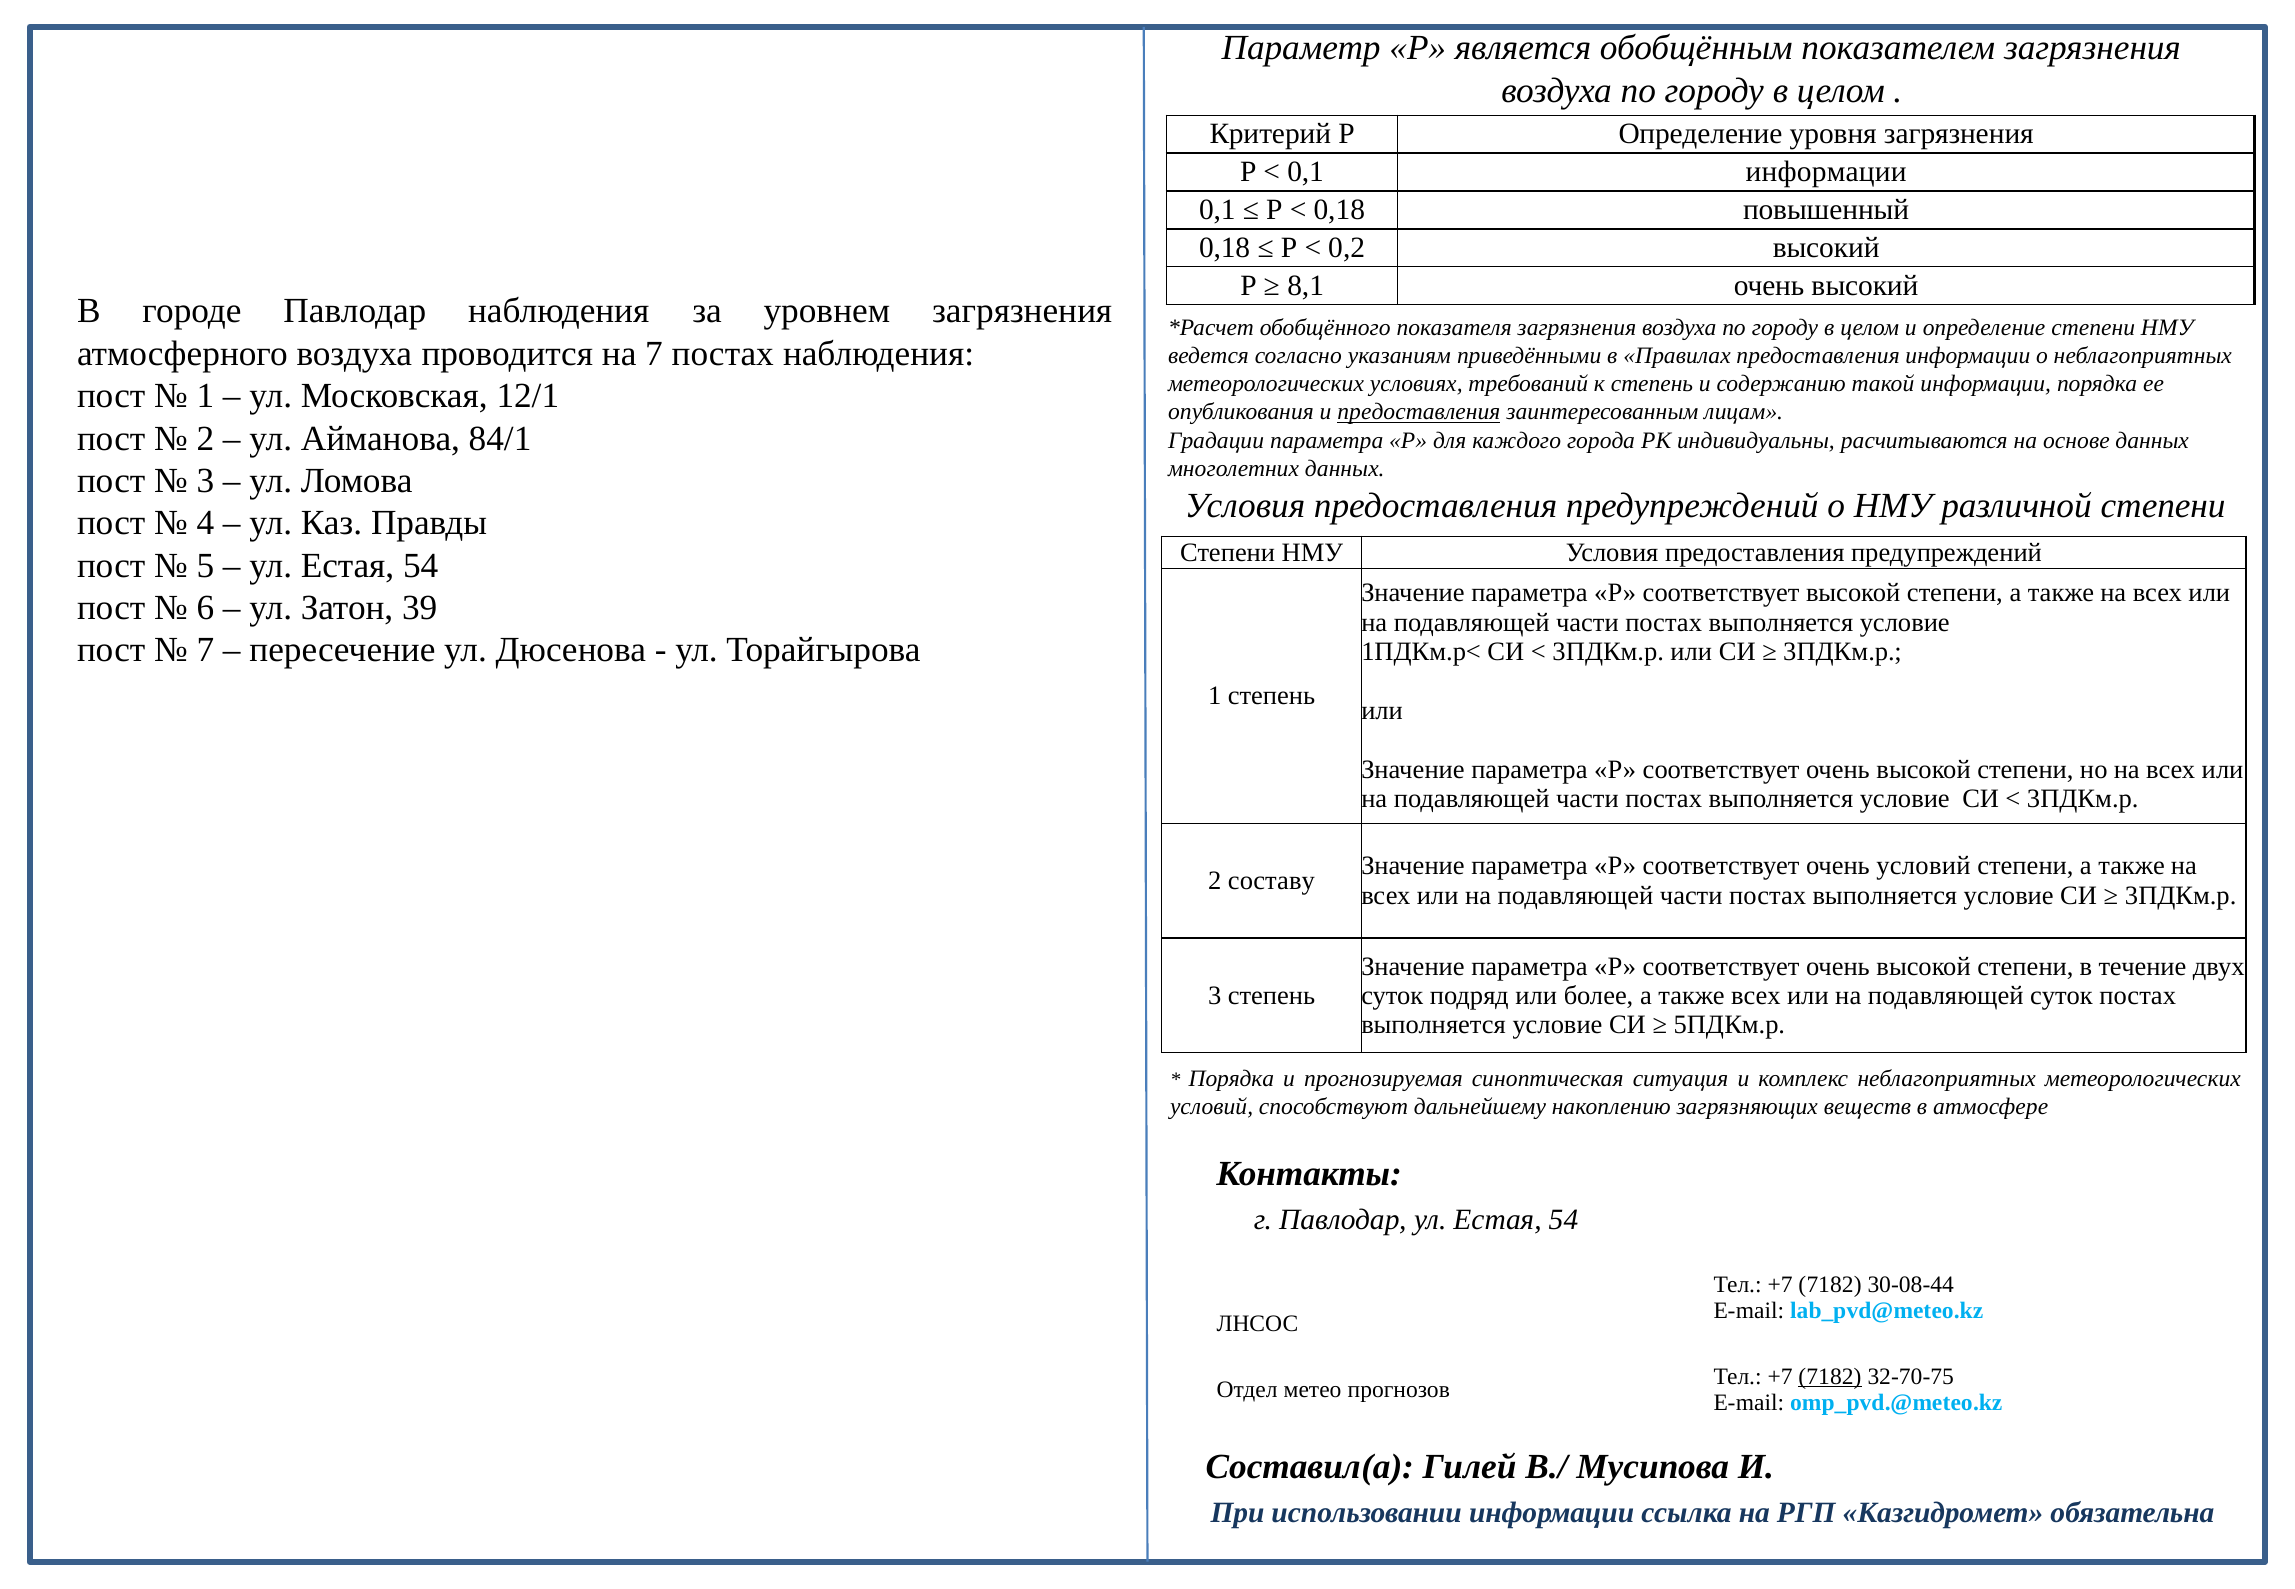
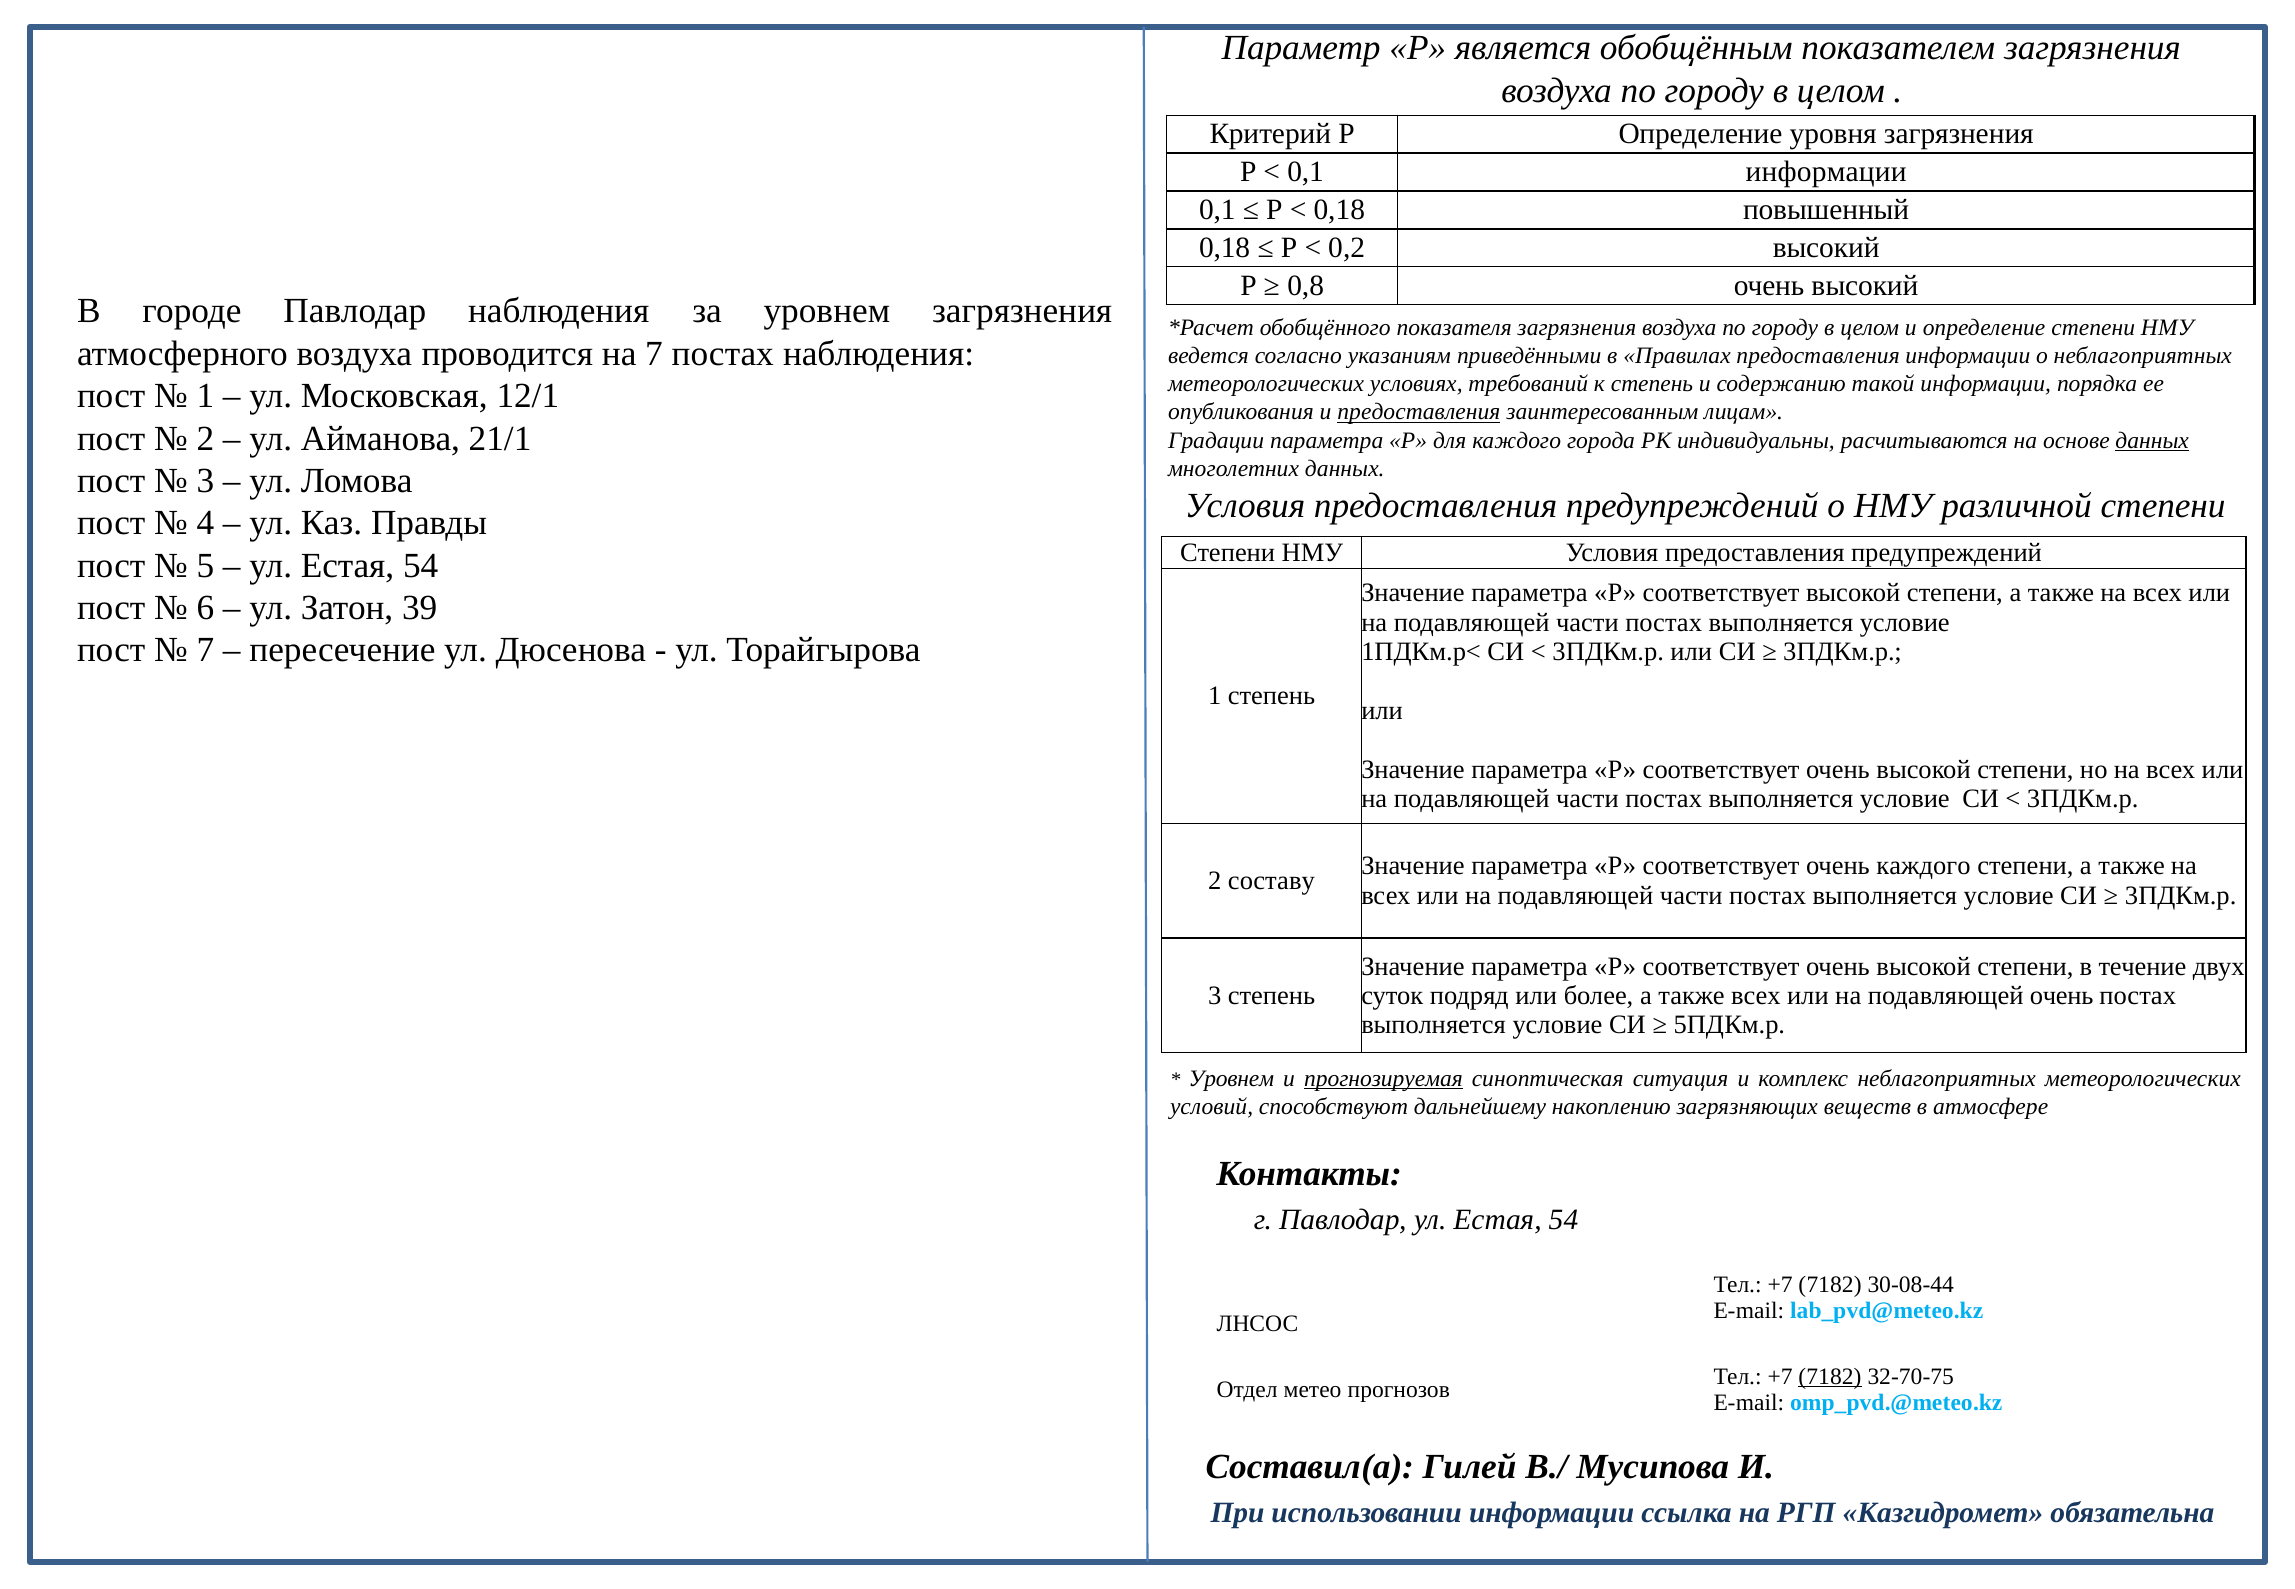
8,1: 8,1 -> 0,8 (1306, 285)
84/1: 84/1 -> 21/1 (500, 438)
данных underline: none -> present (2152, 440)
очень условий: условий -> каждого (1924, 866)
подавляющей суток: суток -> очень (2062, 996)
Порядка: Порядка -> Уровнем (1231, 1078)
прогнозируемая underline: none -> present (1383, 1078)
